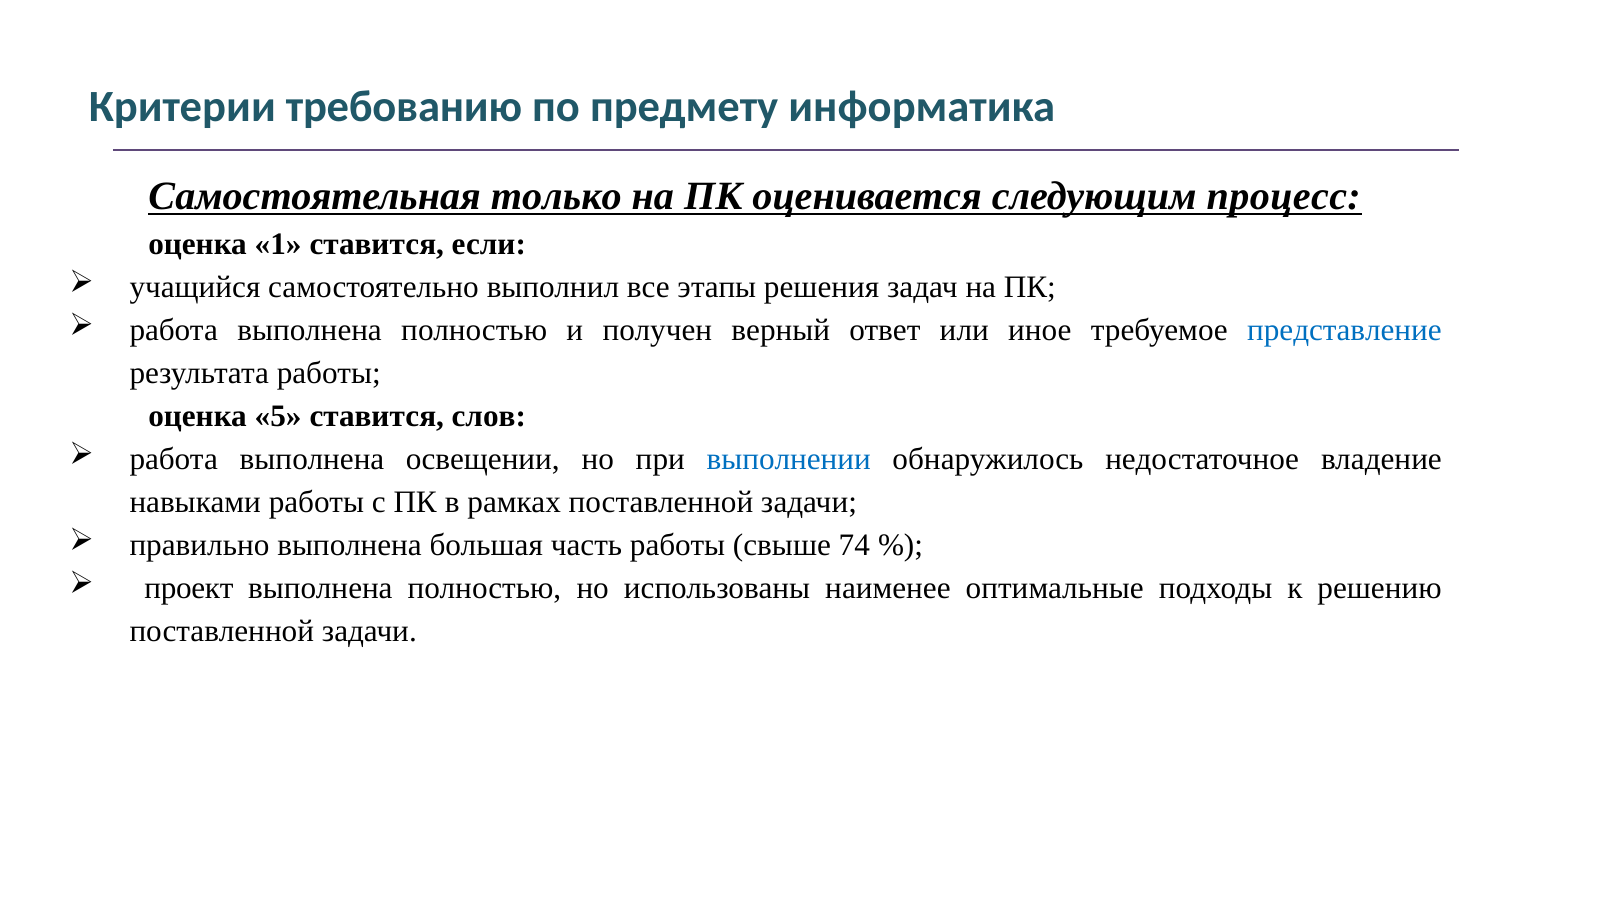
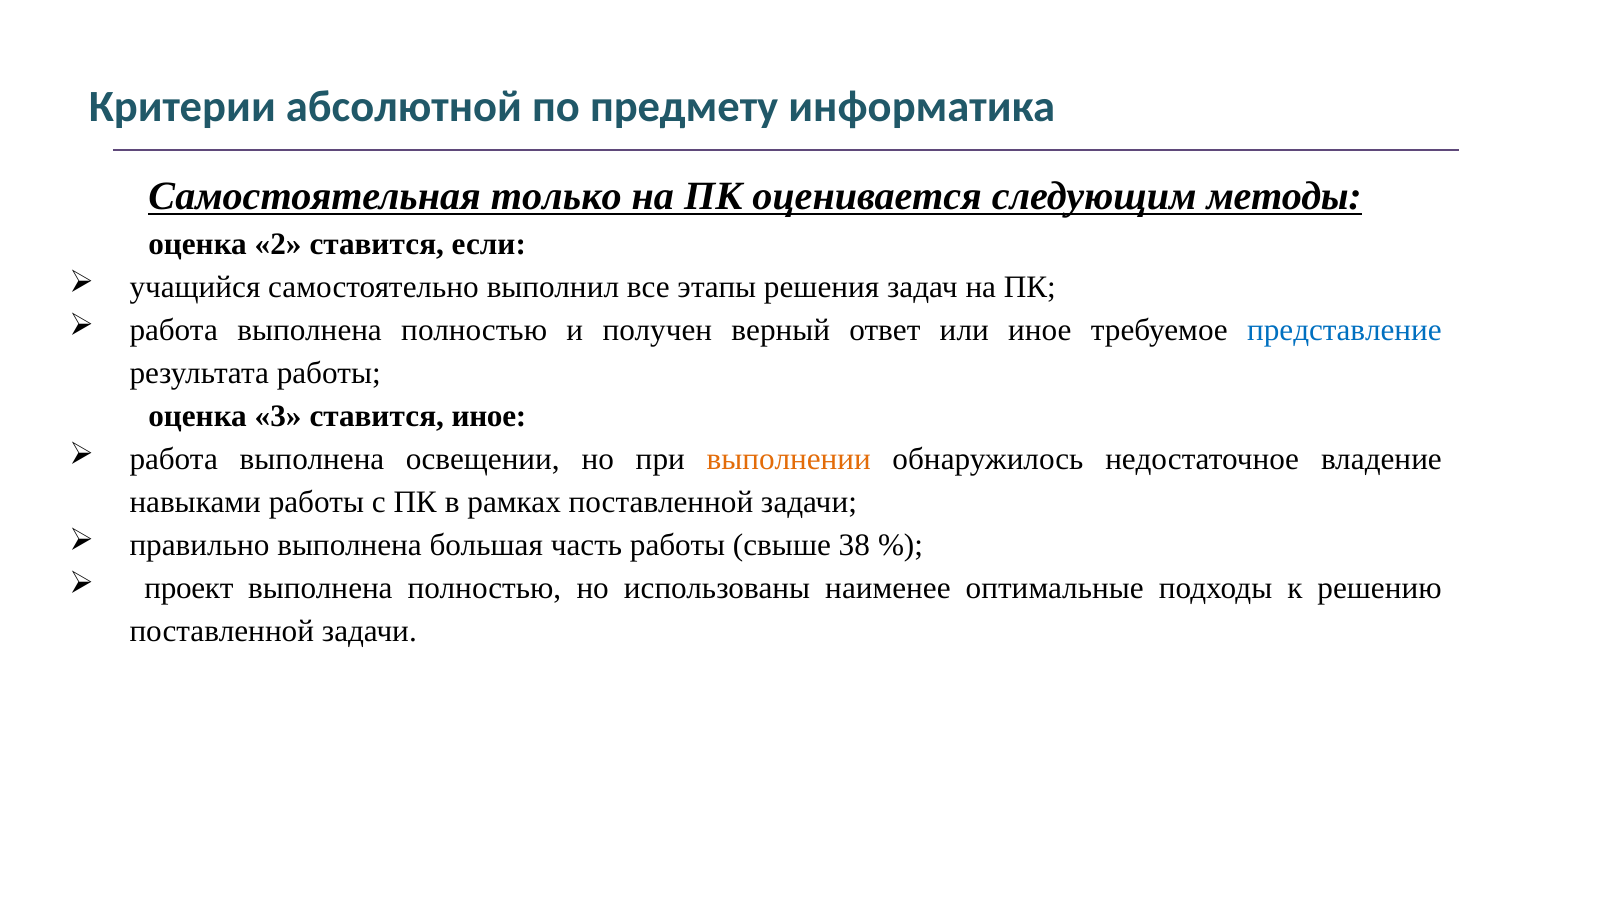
требованию: требованию -> абсолютной (404, 106)
процесс: процесс -> методы (1284, 196)
1: 1 -> 2 (278, 244)
5: 5 -> 3 (278, 416)
ставится слов: слов -> иное (489, 416)
выполнении colour: blue -> orange (789, 459)
74: 74 -> 38 (854, 545)
